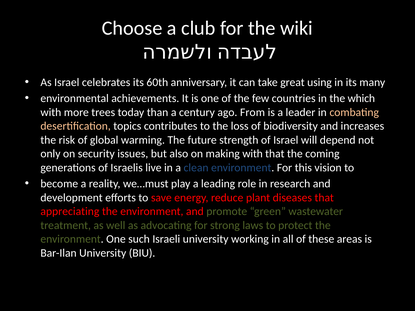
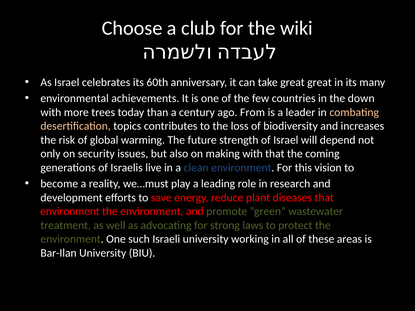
great using: using -> great (319, 82)
which: which -> down (361, 99)
appreciating: appreciating -> environment (70, 212)
